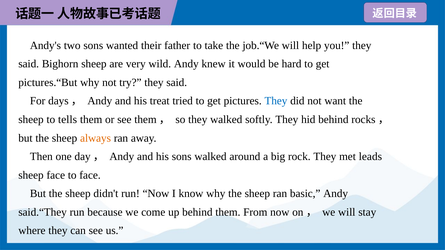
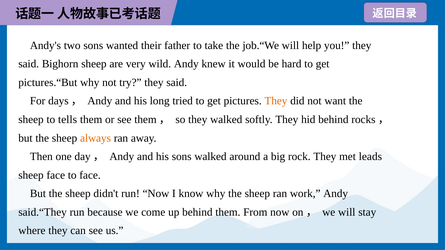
treat: treat -> long (160, 101)
They colour: blue -> orange (276, 101)
basic: basic -> work (305, 194)
